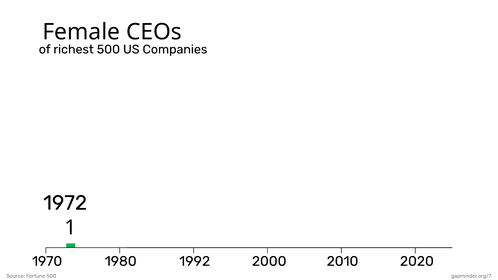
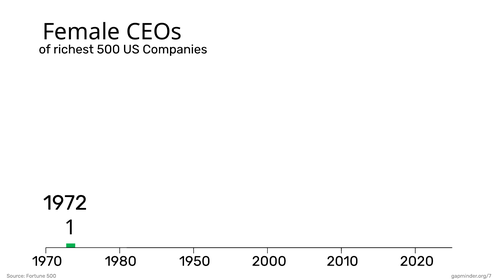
1992: 1992 -> 1950 (195, 261)
